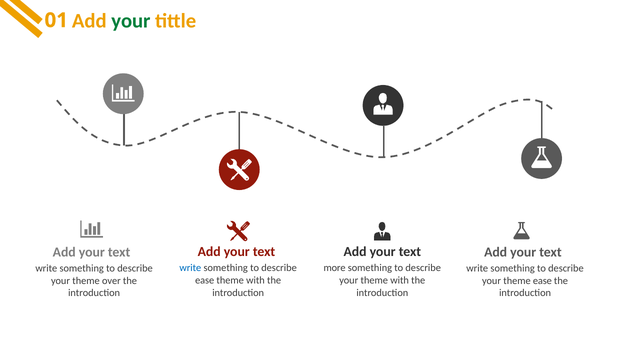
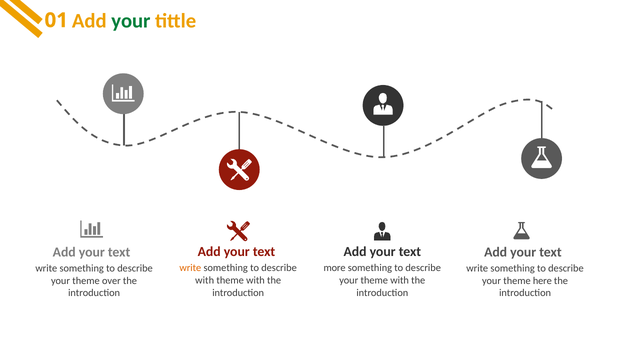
write colour: blue -> orange (190, 268)
ease: ease -> with (205, 280)
theme ease: ease -> here (542, 280)
